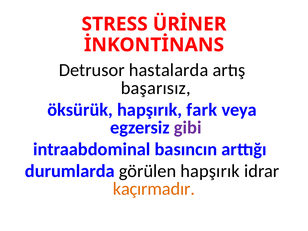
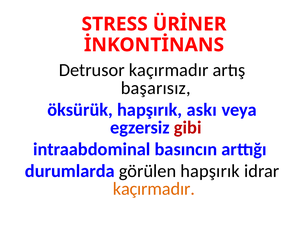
Detrusor hastalarda: hastalarda -> kaçırmadır (169, 70)
fark: fark -> askı (202, 110)
gibi colour: purple -> red (188, 128)
